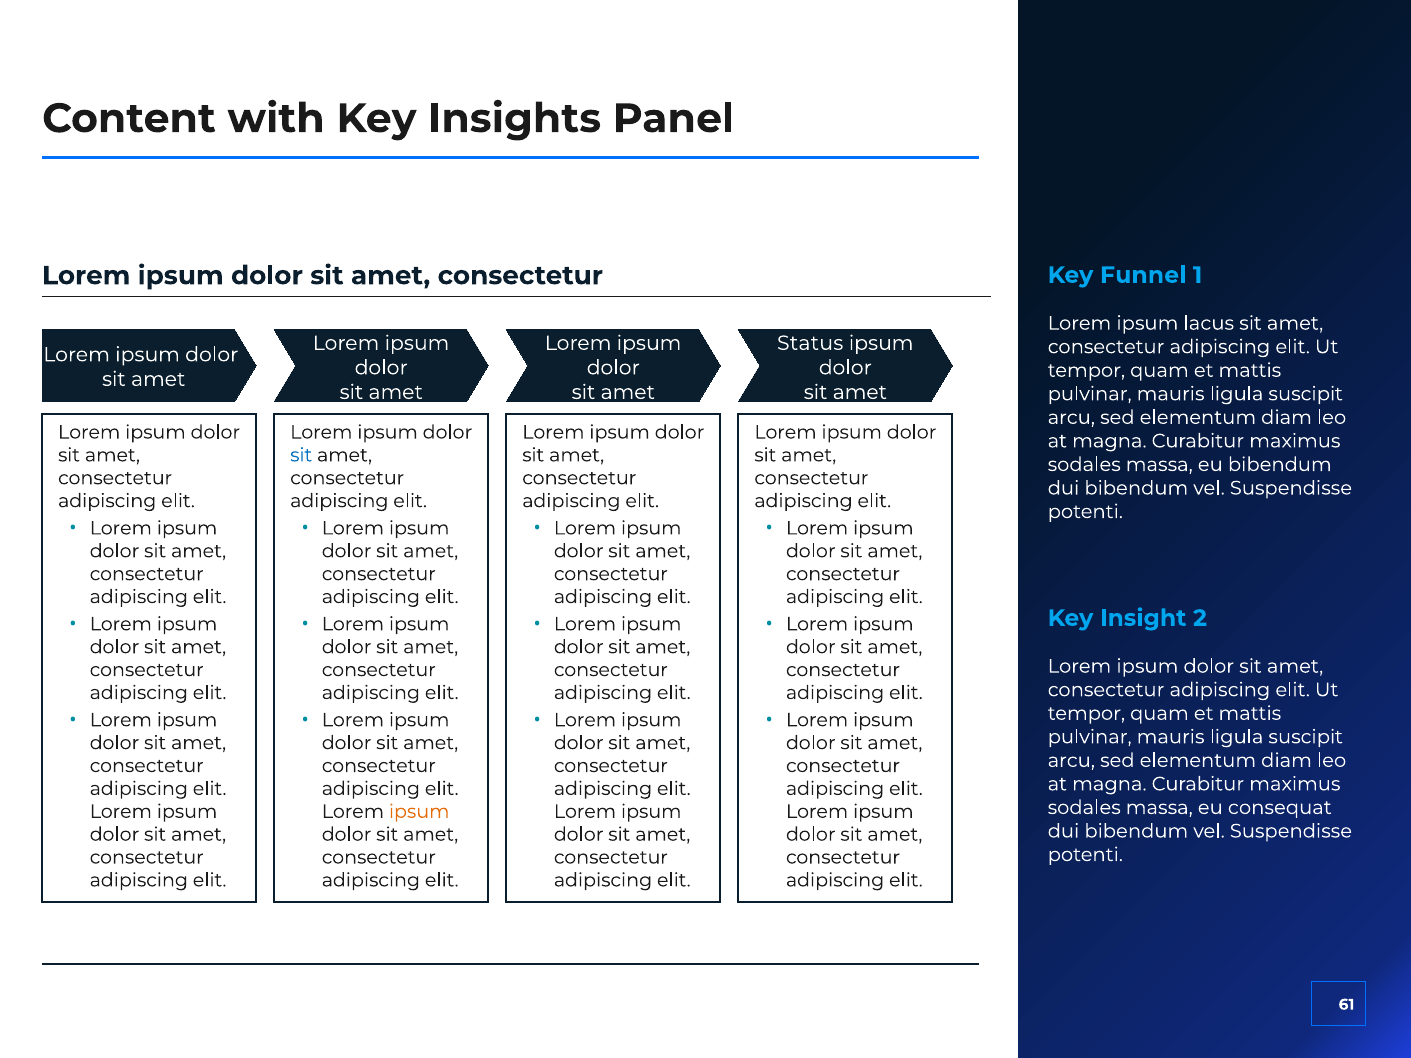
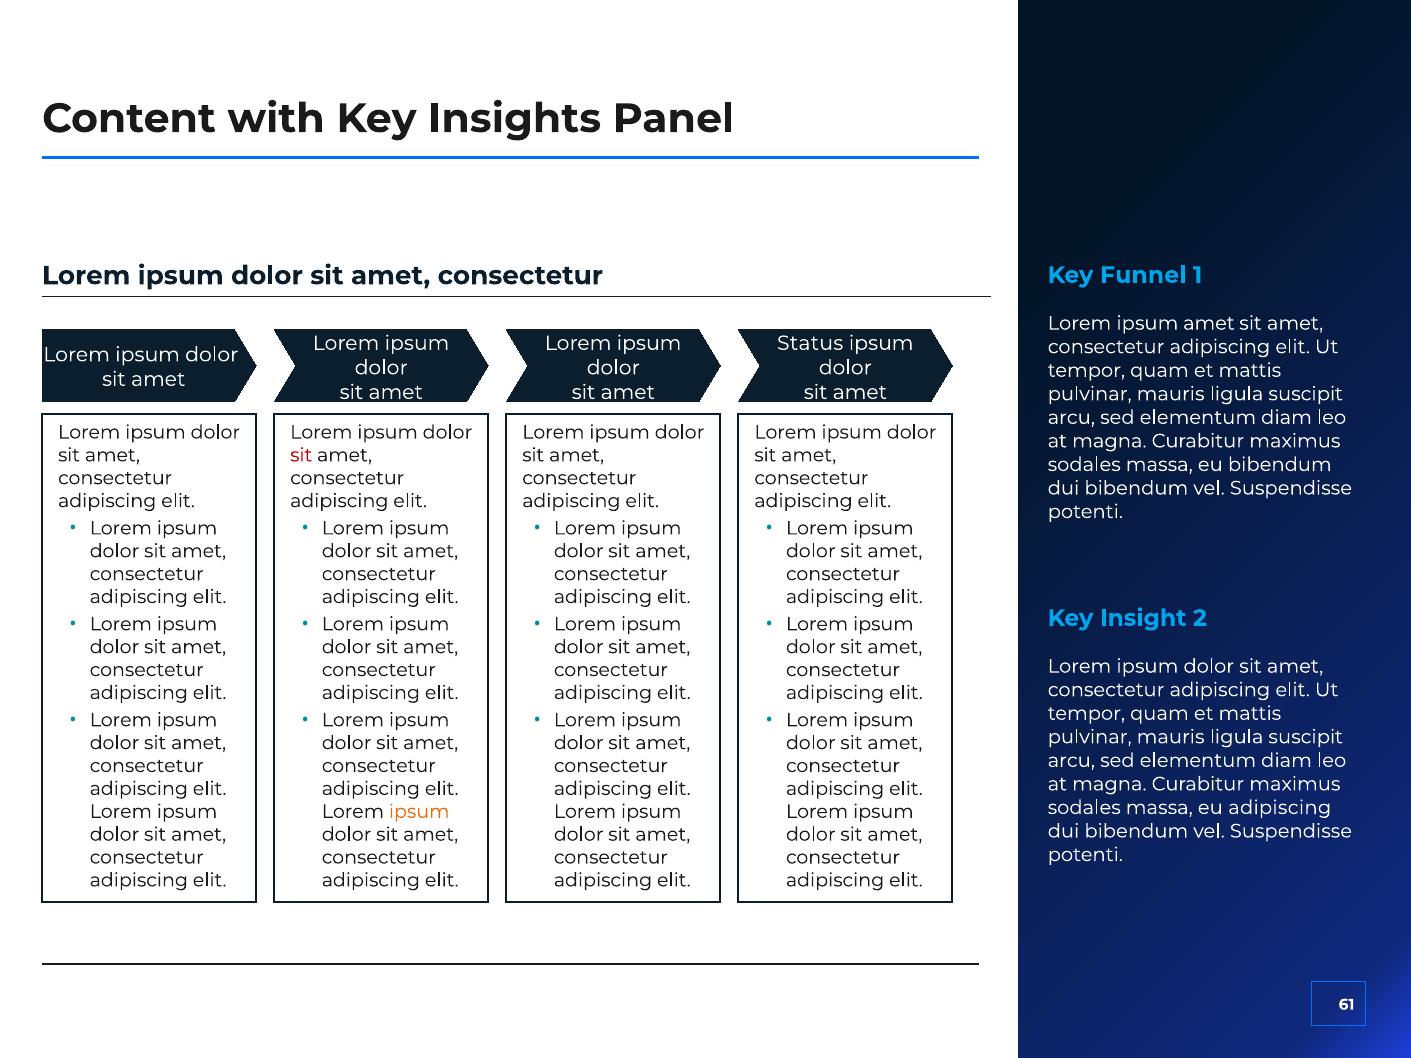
ipsum lacus: lacus -> amet (1209, 323)
sit colour: blue -> red (301, 455)
eu consequat: consequat -> adipiscing (1280, 808)
